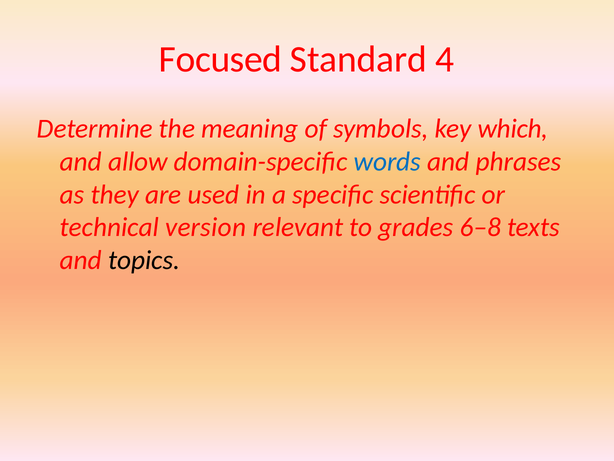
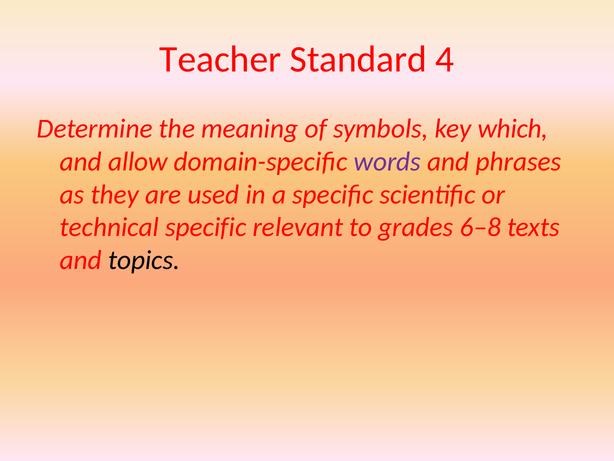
Focused: Focused -> Teacher (220, 59)
words colour: blue -> purple (387, 162)
technical version: version -> specific (206, 227)
